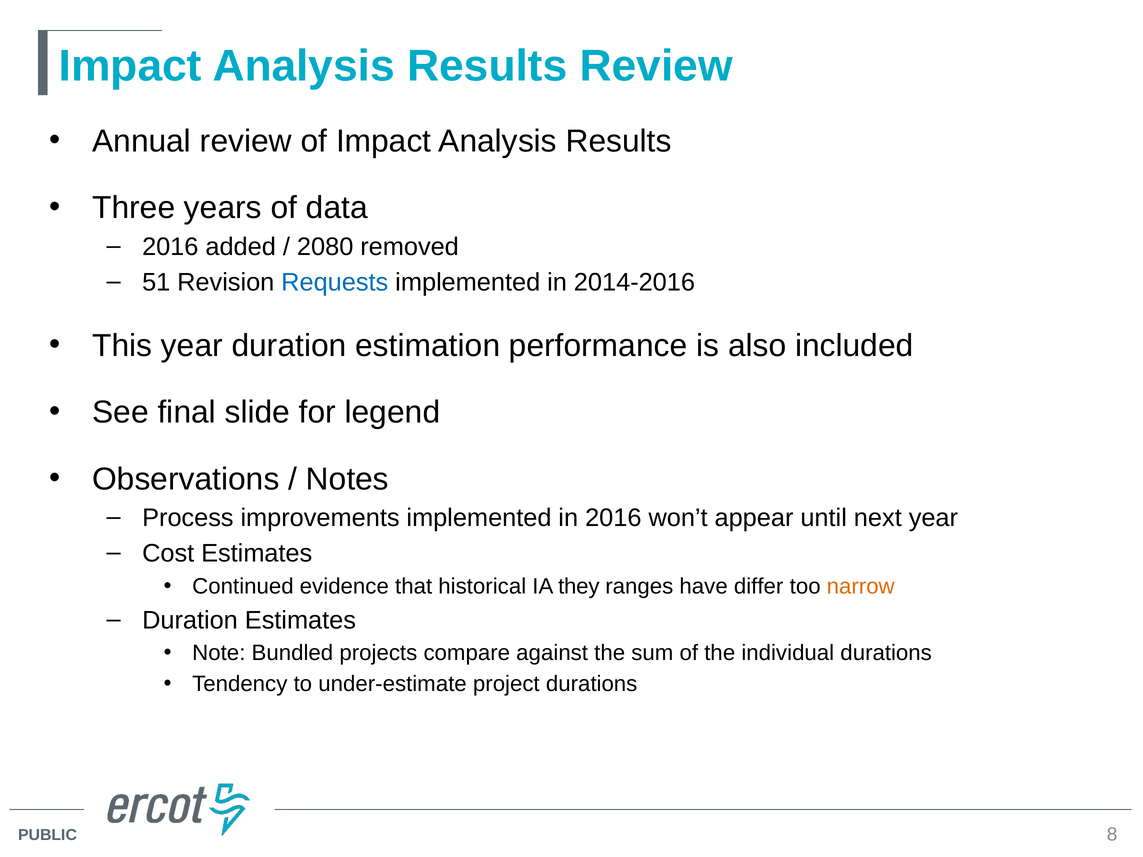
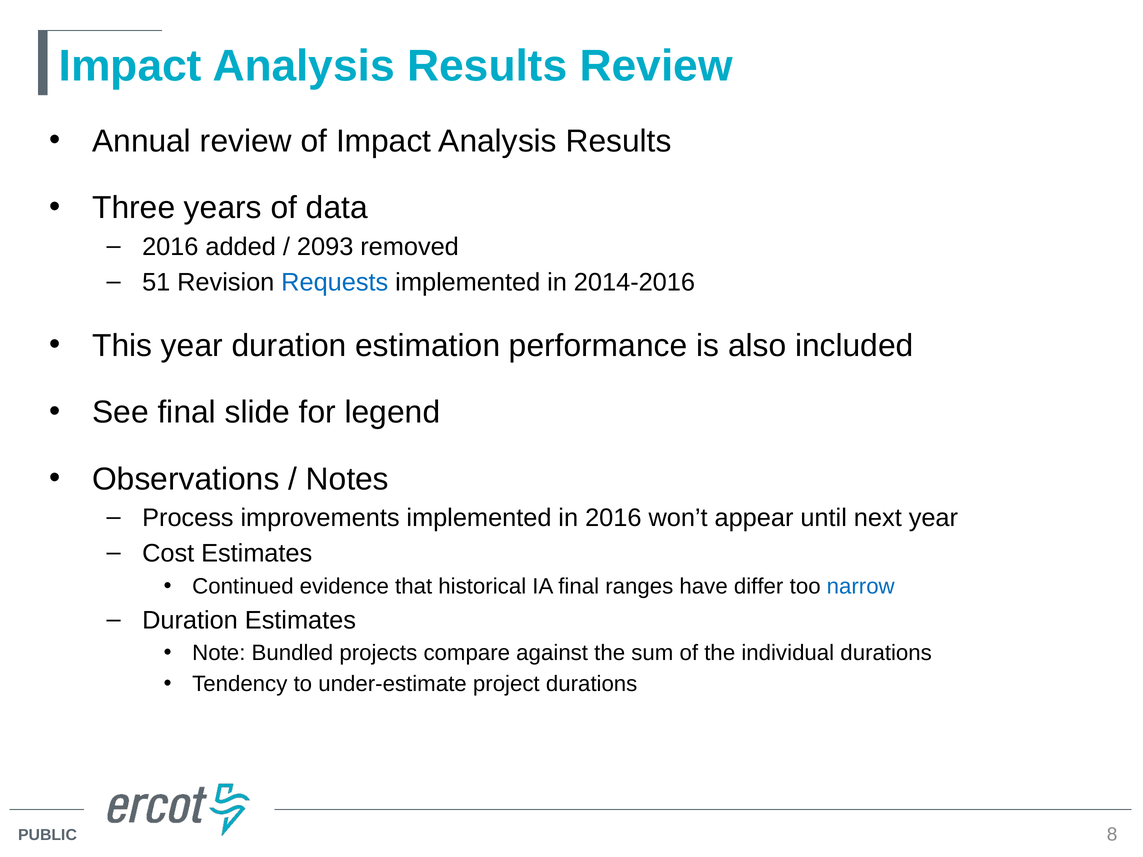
2080: 2080 -> 2093 (325, 247)
IA they: they -> final (579, 587)
narrow colour: orange -> blue (861, 587)
